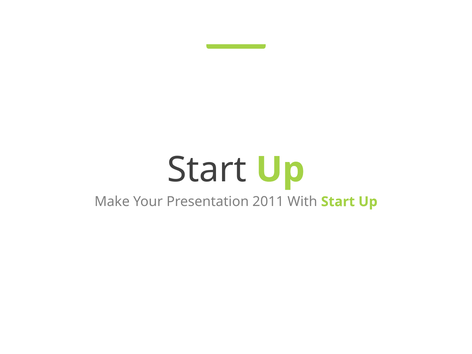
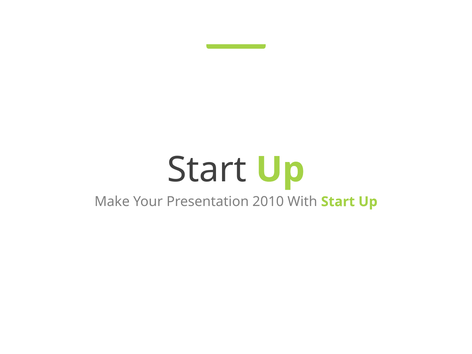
2011: 2011 -> 2010 (268, 202)
